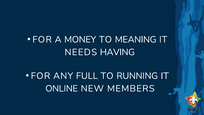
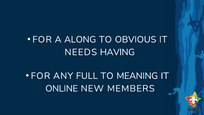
MONEY: MONEY -> ALONG (80, 39)
MEANING: MEANING -> OBVIOUS (136, 39)
RUNNING: RUNNING -> MEANING (137, 76)
